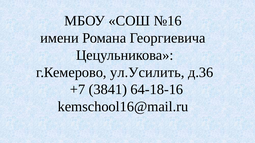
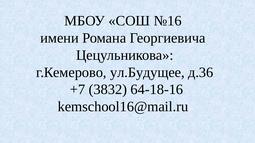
ул.Усилить: ул.Усилить -> ул.Будущее (147, 73)
3841: 3841 -> 3832 (108, 90)
